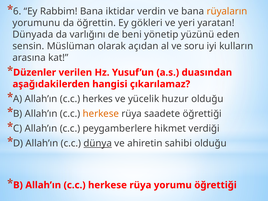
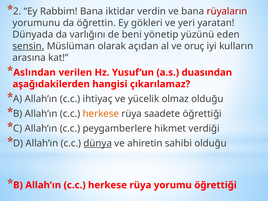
6: 6 -> 2 (17, 11)
rüyaların colour: orange -> red (227, 11)
sensin underline: none -> present (28, 46)
soru: soru -> oruç (194, 46)
Düzenler: Düzenler -> Aslından (35, 72)
herkes: herkes -> ihtiyaç (98, 99)
huzur: huzur -> olmaz (175, 99)
